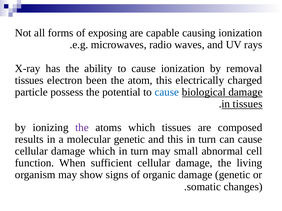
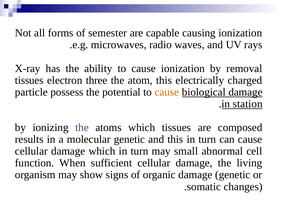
exposing: exposing -> semester (108, 33)
been: been -> three (97, 80)
cause colour: blue -> orange (167, 92)
in tissues: tissues -> station (248, 104)
